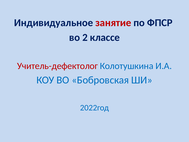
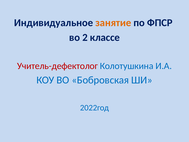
занятие colour: red -> orange (113, 23)
